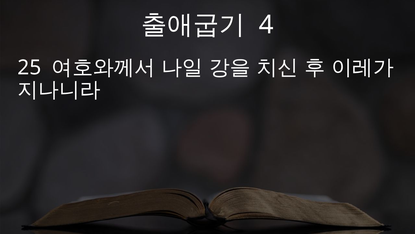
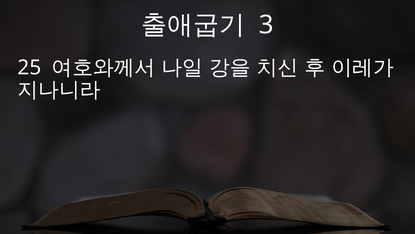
4: 4 -> 3 (266, 25)
